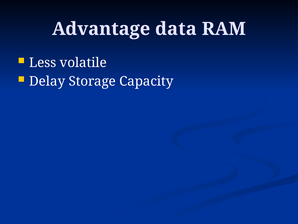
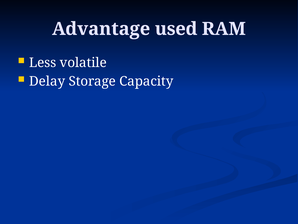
data: data -> used (176, 29)
